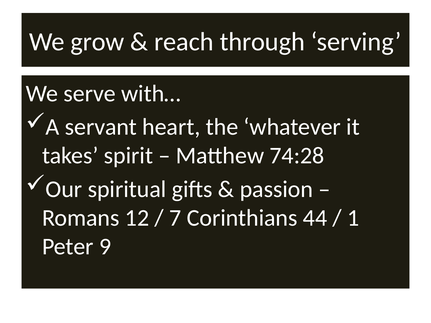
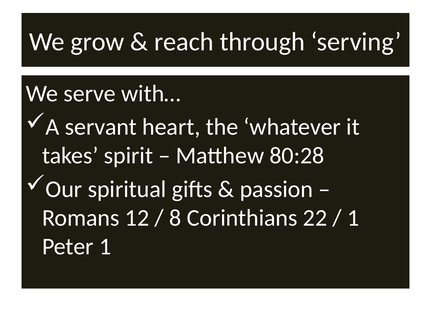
74:28: 74:28 -> 80:28 (297, 156)
7: 7 -> 8 (175, 218)
44: 44 -> 22 (315, 218)
Peter 9: 9 -> 1 (105, 247)
